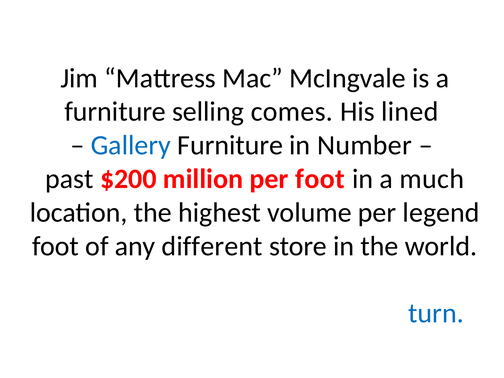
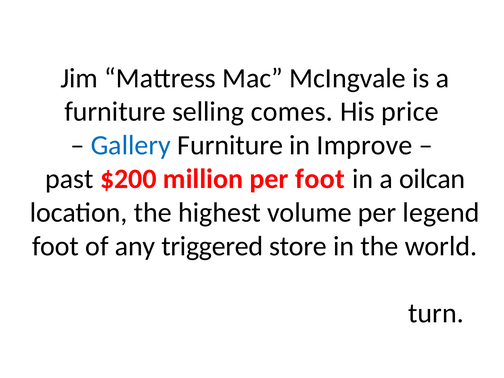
lined: lined -> price (410, 112)
Number: Number -> Improve (365, 145)
much: much -> oilcan (432, 179)
different: different -> triggered (212, 246)
turn colour: blue -> black (436, 313)
